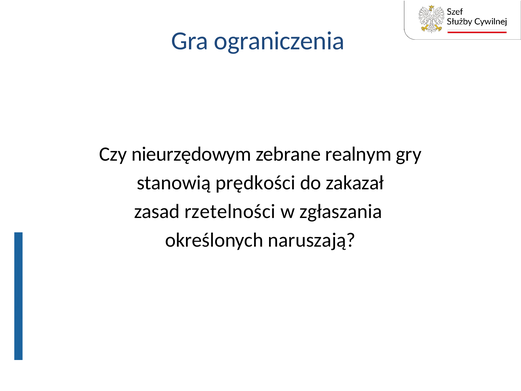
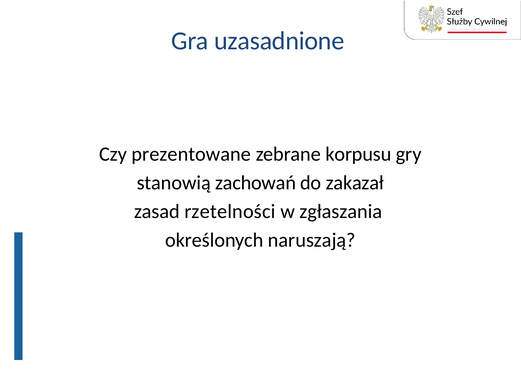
ograniczenia: ograniczenia -> uzasadnione (279, 41)
nieurzędowym: nieurzędowym -> prezentowane (191, 154)
realnym: realnym -> korpusu (358, 154)
prędkości: prędkości -> zachowań (256, 183)
